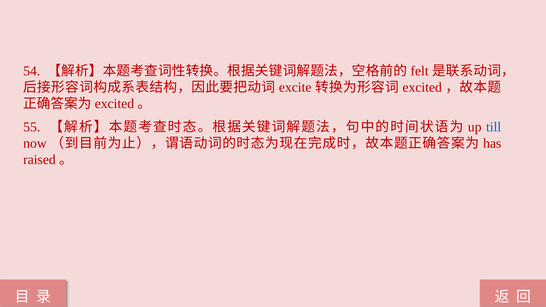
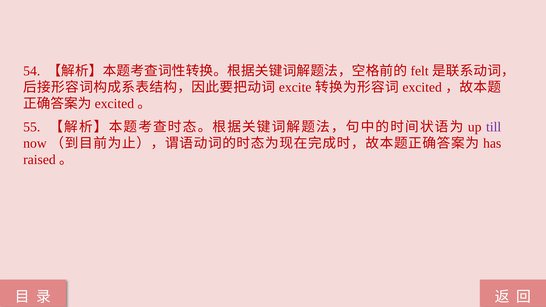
till colour: blue -> purple (494, 127)
